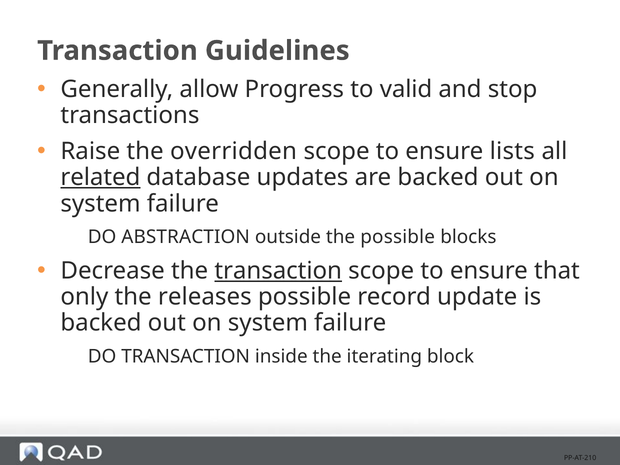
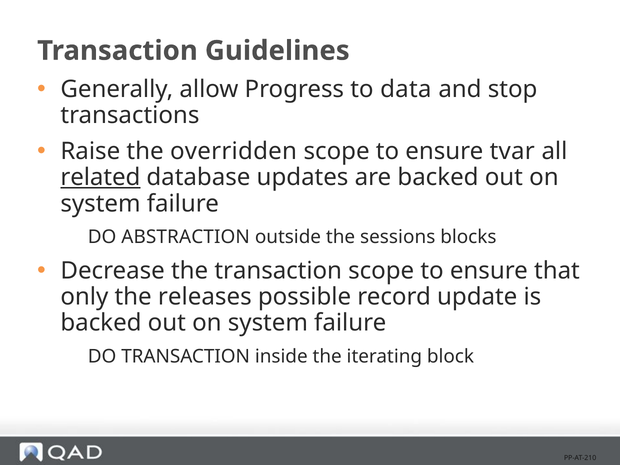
valid: valid -> data (406, 89)
lists: lists -> tvar (512, 151)
the possible: possible -> sessions (398, 237)
transaction underline: present -> none (278, 271)
